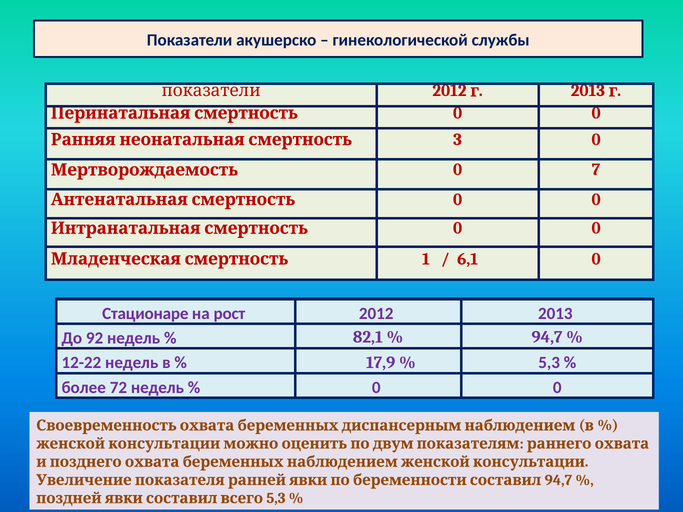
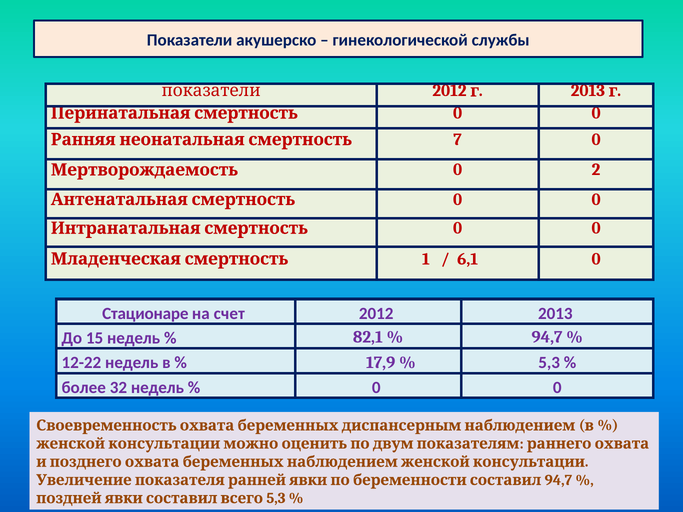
3: 3 -> 7 (458, 140)
7: 7 -> 2 (596, 170)
рост: рост -> счет (229, 314)
92: 92 -> 15 (95, 338)
72: 72 -> 32 (118, 388)
